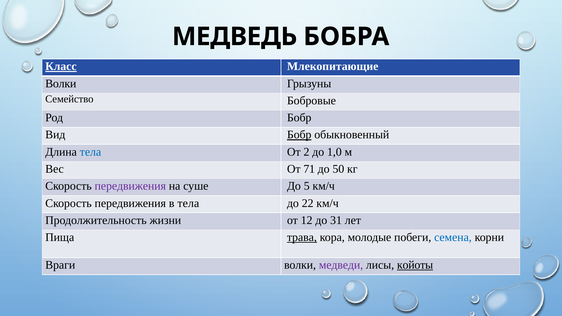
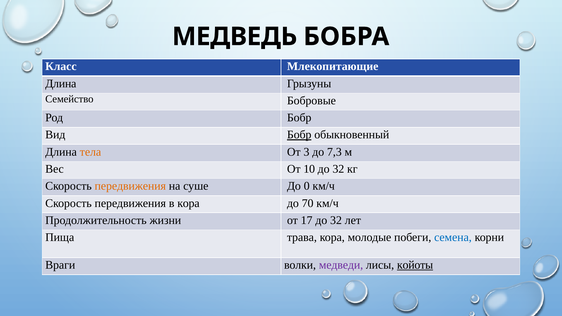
Класс underline: present -> none (61, 66)
Волки: Волки -> Длина (61, 84)
тела colour: blue -> orange (90, 152)
2: 2 -> 3 (306, 152)
1,0: 1,0 -> 7,3 (334, 152)
71: 71 -> 10 (309, 169)
50: 50 -> 32 (338, 169)
передвижения colour: purple -> orange (130, 186)
5: 5 -> 0 (307, 186)
в тела: тела -> кора (188, 203)
22: 22 -> 70 (308, 203)
12: 12 -> 17 (307, 220)
31: 31 -> 32 (336, 220)
трава underline: present -> none (302, 237)
